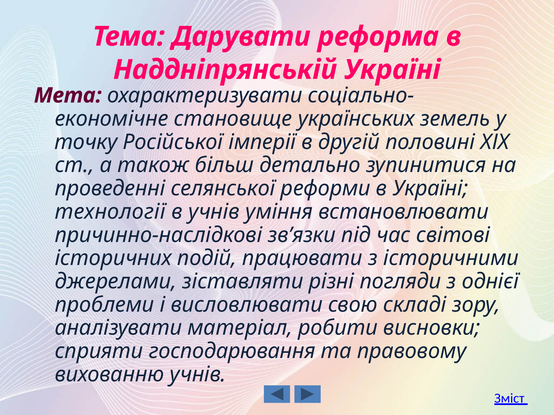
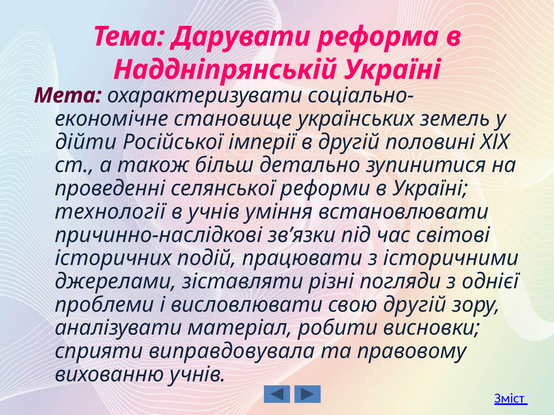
точку: точку -> дійти (86, 142)
свою складі: складі -> другій (415, 305)
господарювання: господарювання -> виправдовувала (232, 352)
